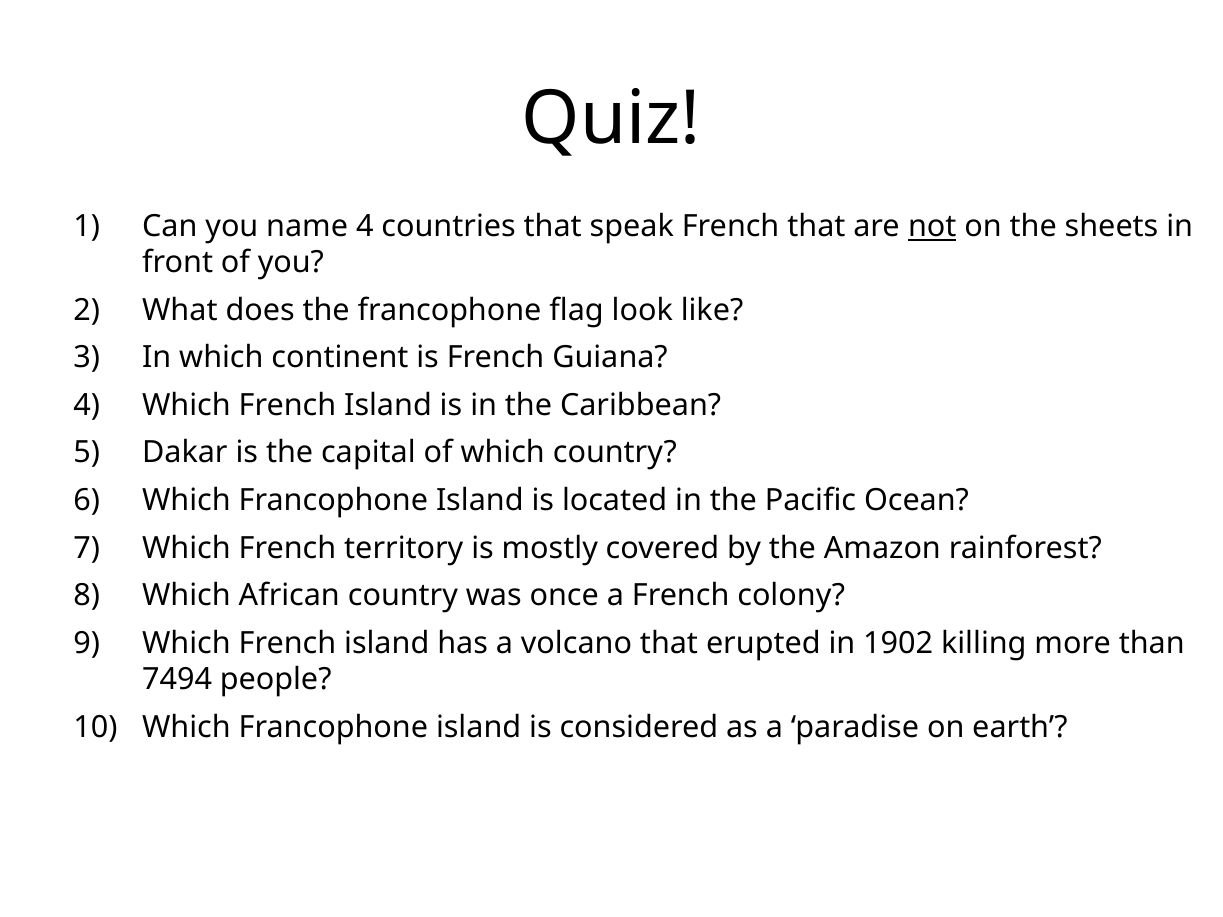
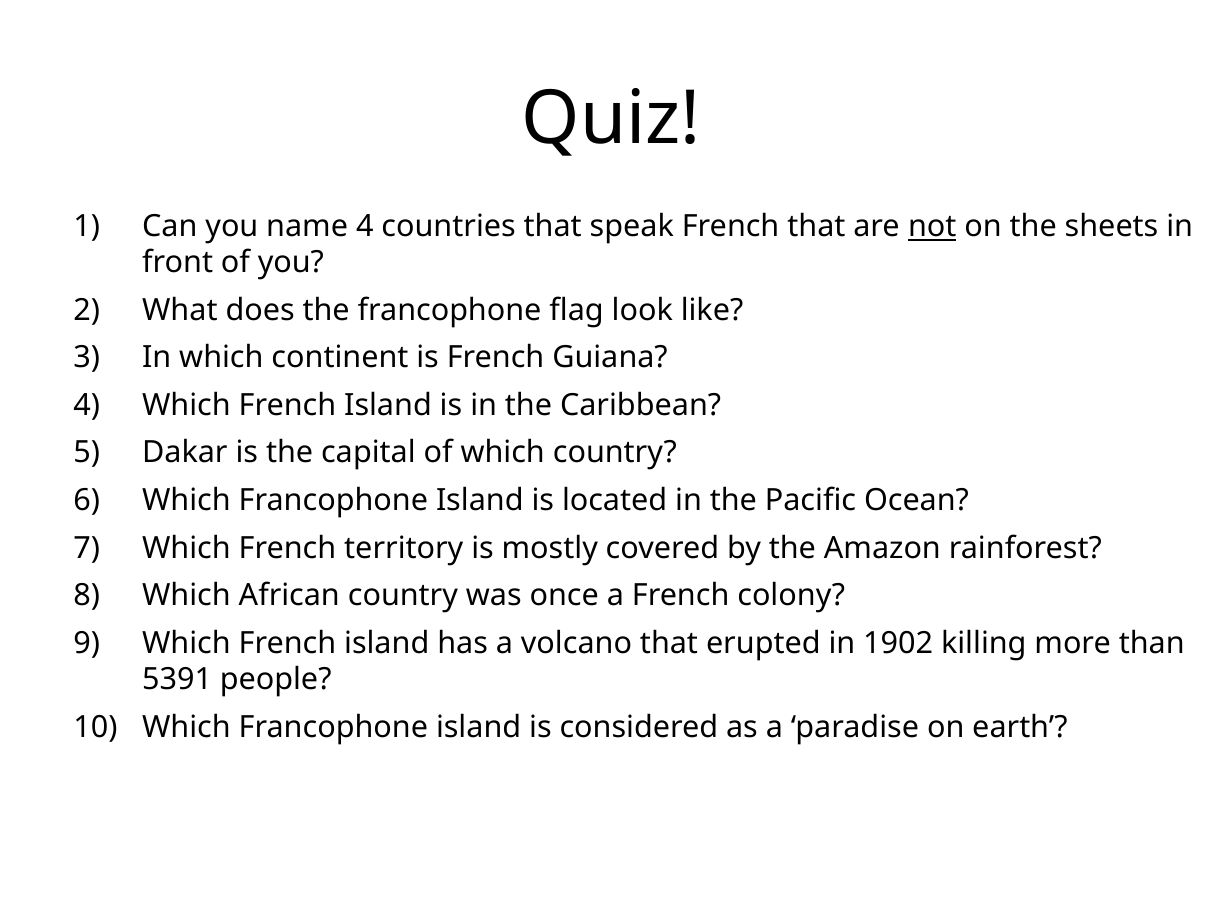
7494: 7494 -> 5391 (177, 680)
